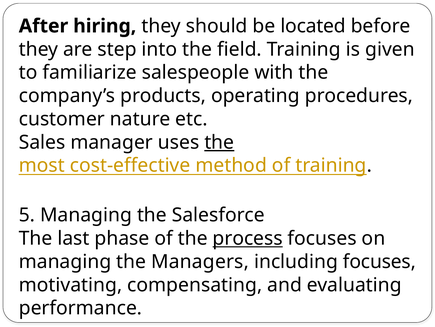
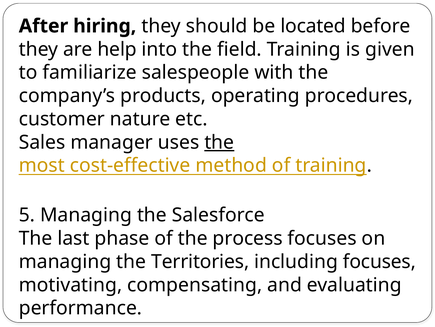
step: step -> help (117, 49)
process underline: present -> none (248, 238)
Managers: Managers -> Territories (200, 261)
